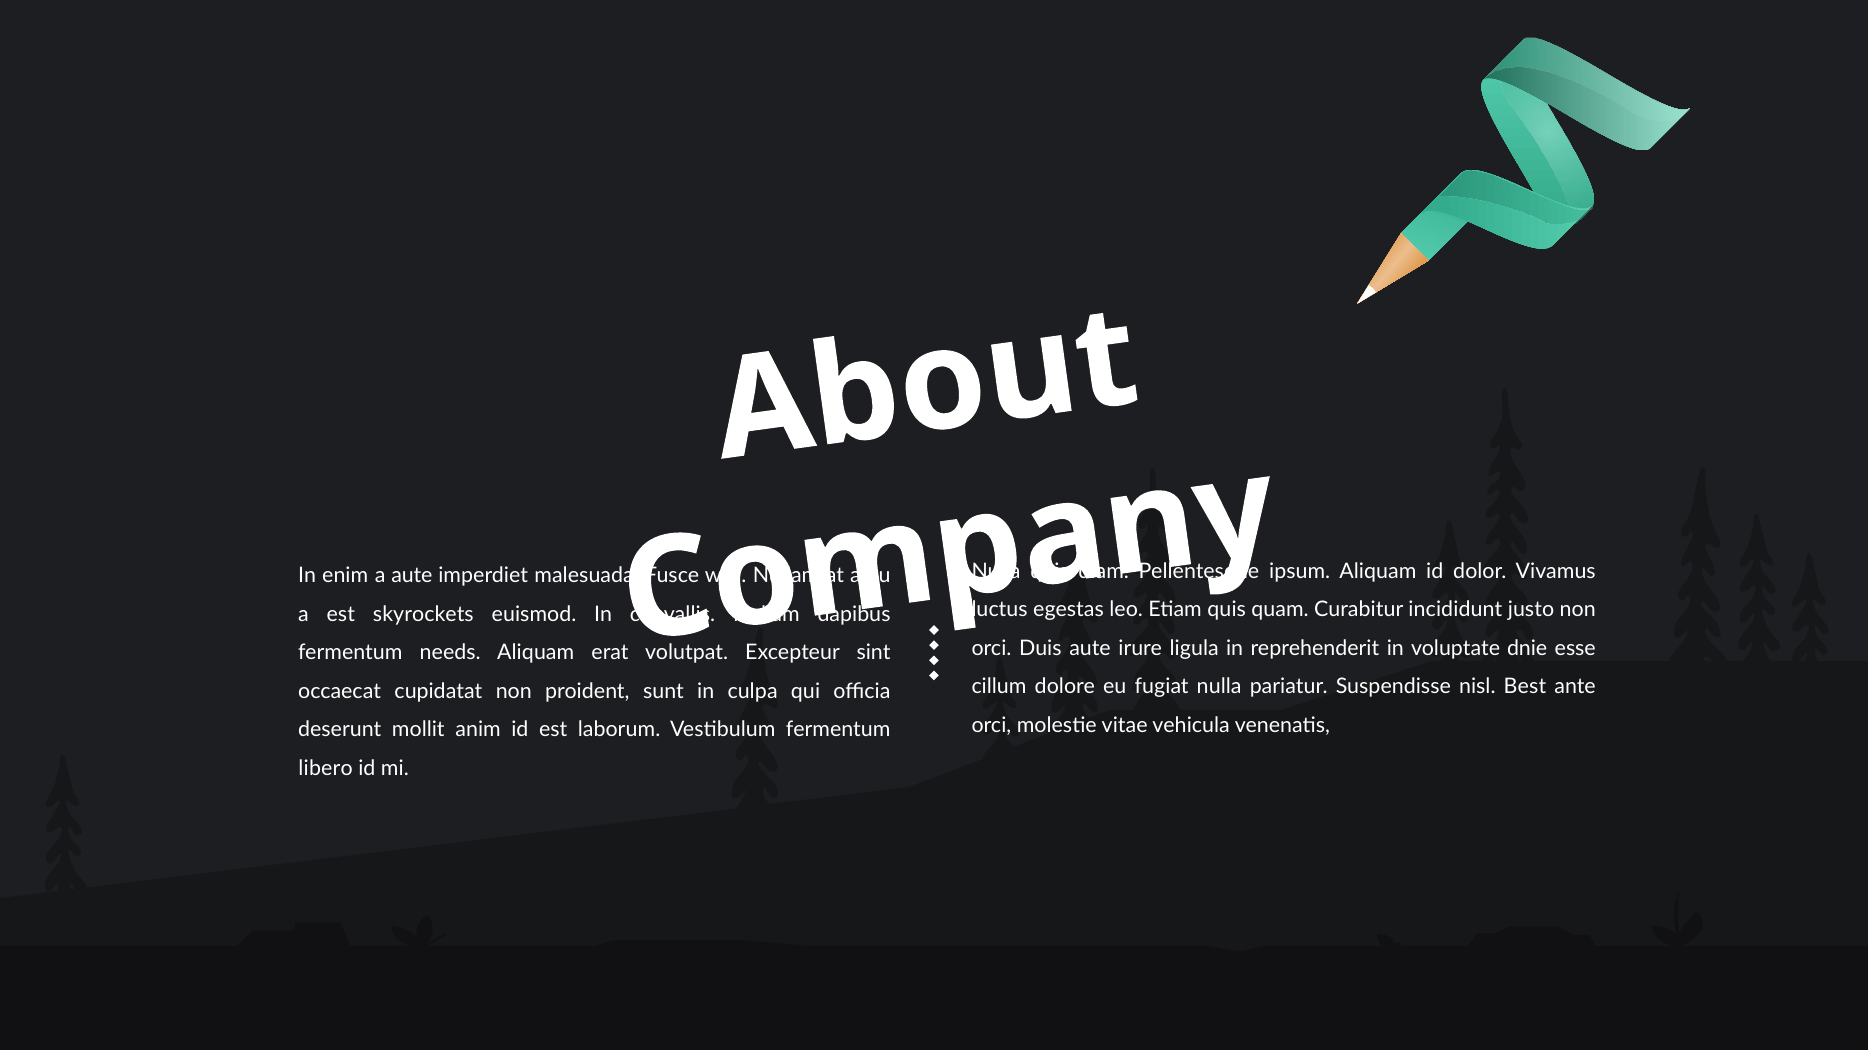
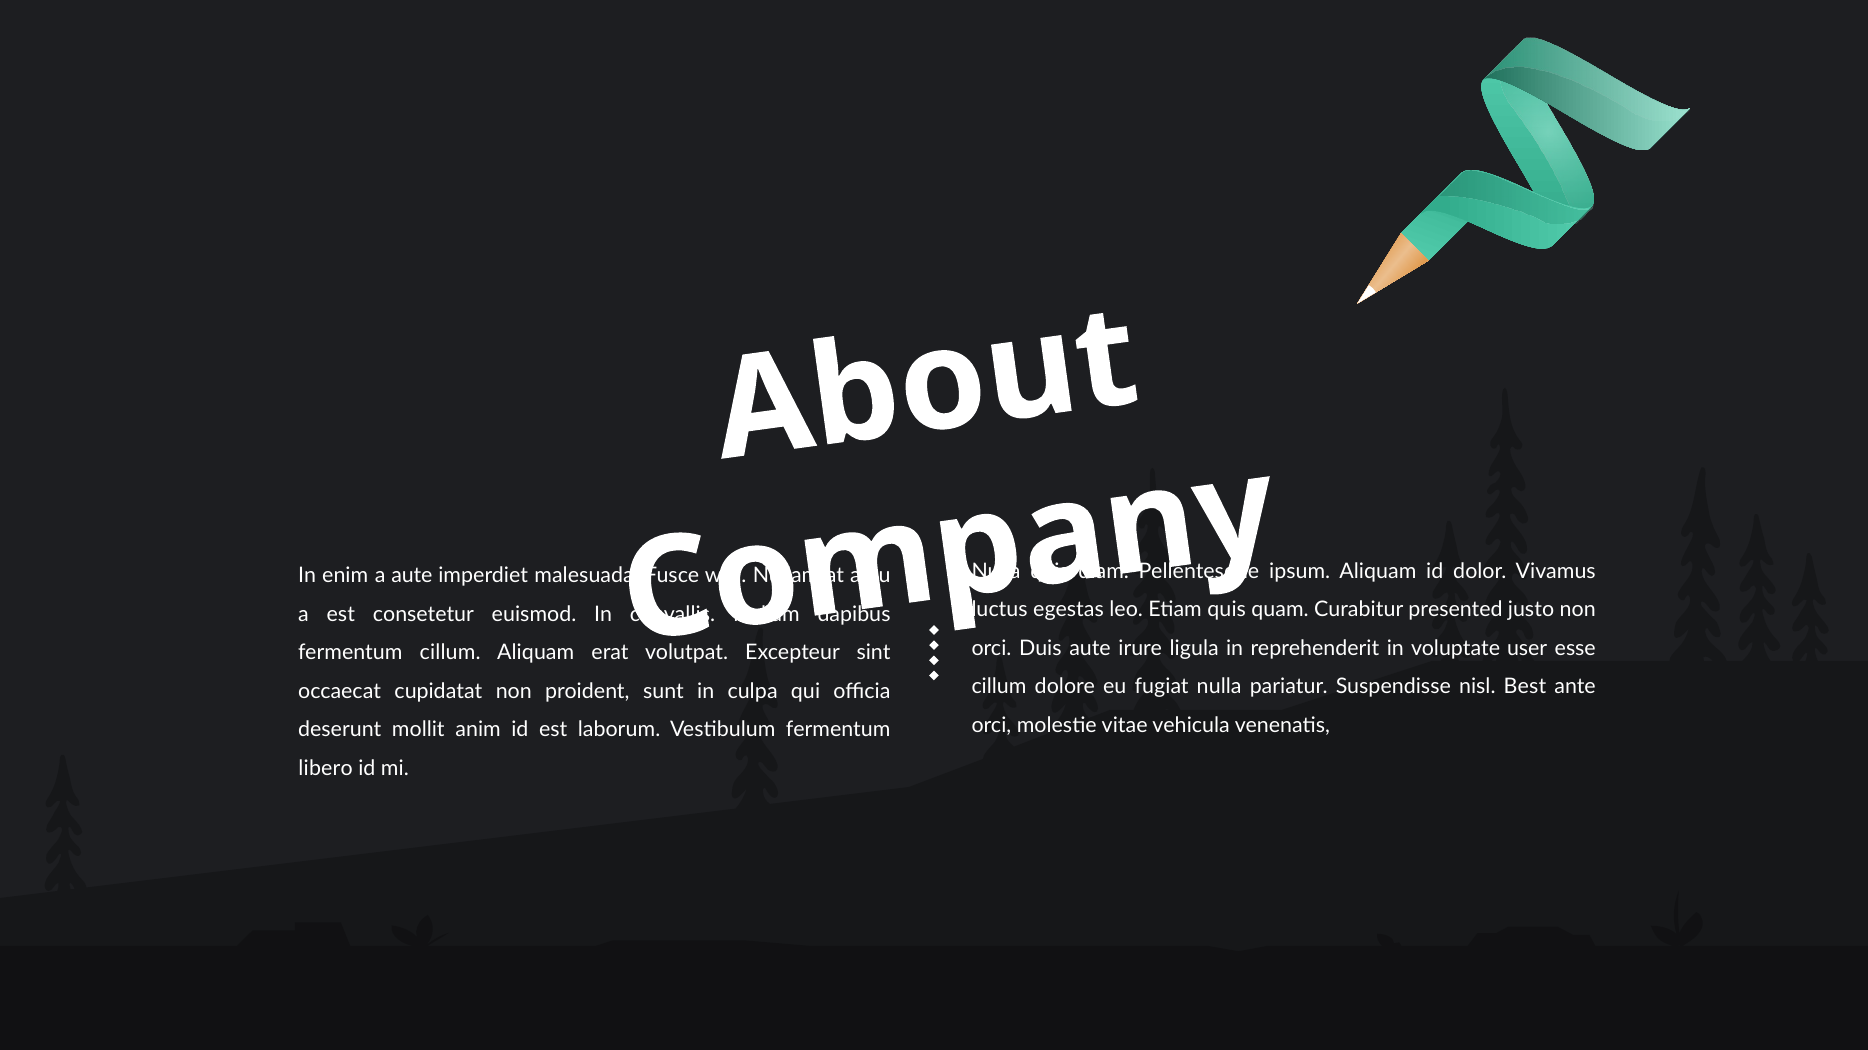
incididunt: incididunt -> presented (1455, 610)
skyrockets: skyrockets -> consetetur (423, 615)
dnie: dnie -> user (1527, 649)
fermentum needs: needs -> cillum (450, 653)
